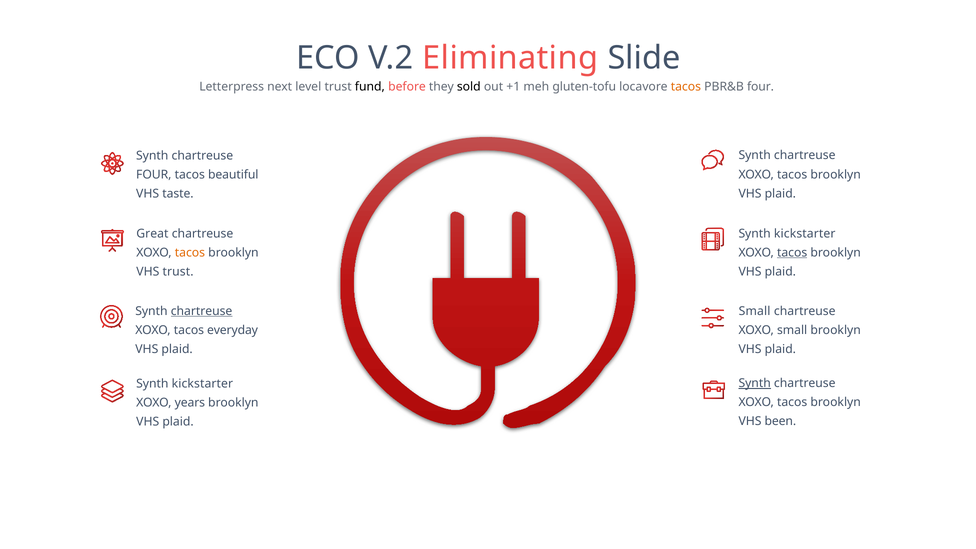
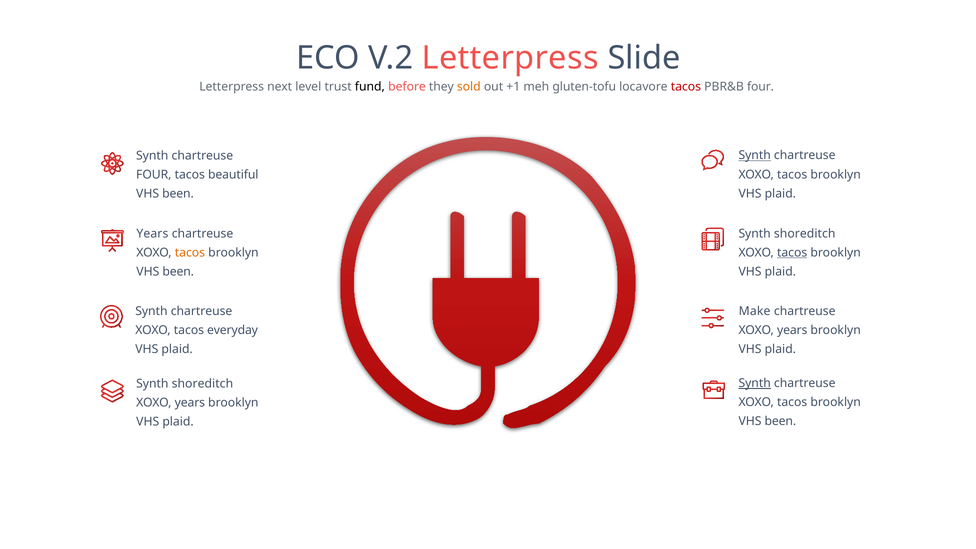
V.2 Eliminating: Eliminating -> Letterpress (510, 58)
sold colour: black -> orange (469, 87)
tacos colour: orange -> red (686, 87)
Synth underline: none -> present (755, 155)
taste: taste -> been (178, 194)
Great: Great -> Years (152, 234)
kickstarter: kickstarter -> shoreditch (805, 234)
trust: trust -> been (178, 272)
Small: Small -> Make (755, 311)
chartreuse underline: present -> none (202, 311)
small: small -> years (792, 330)
kickstarter: kickstarter -> shoreditch (202, 384)
